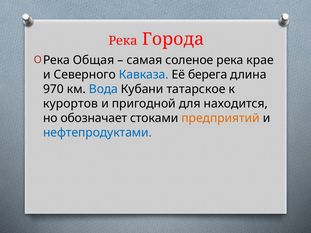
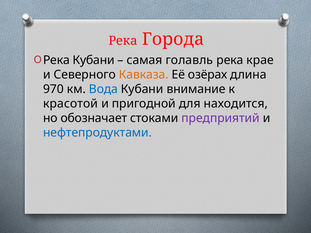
Общая: Общая -> Кубани (94, 60)
соленое: соленое -> голавль (189, 60)
Кавказа colour: blue -> orange (144, 75)
берега: берега -> озёрах (208, 75)
татарское: татарское -> внимание (196, 89)
курортов: курортов -> красотой (71, 104)
предприятий colour: orange -> purple (221, 118)
